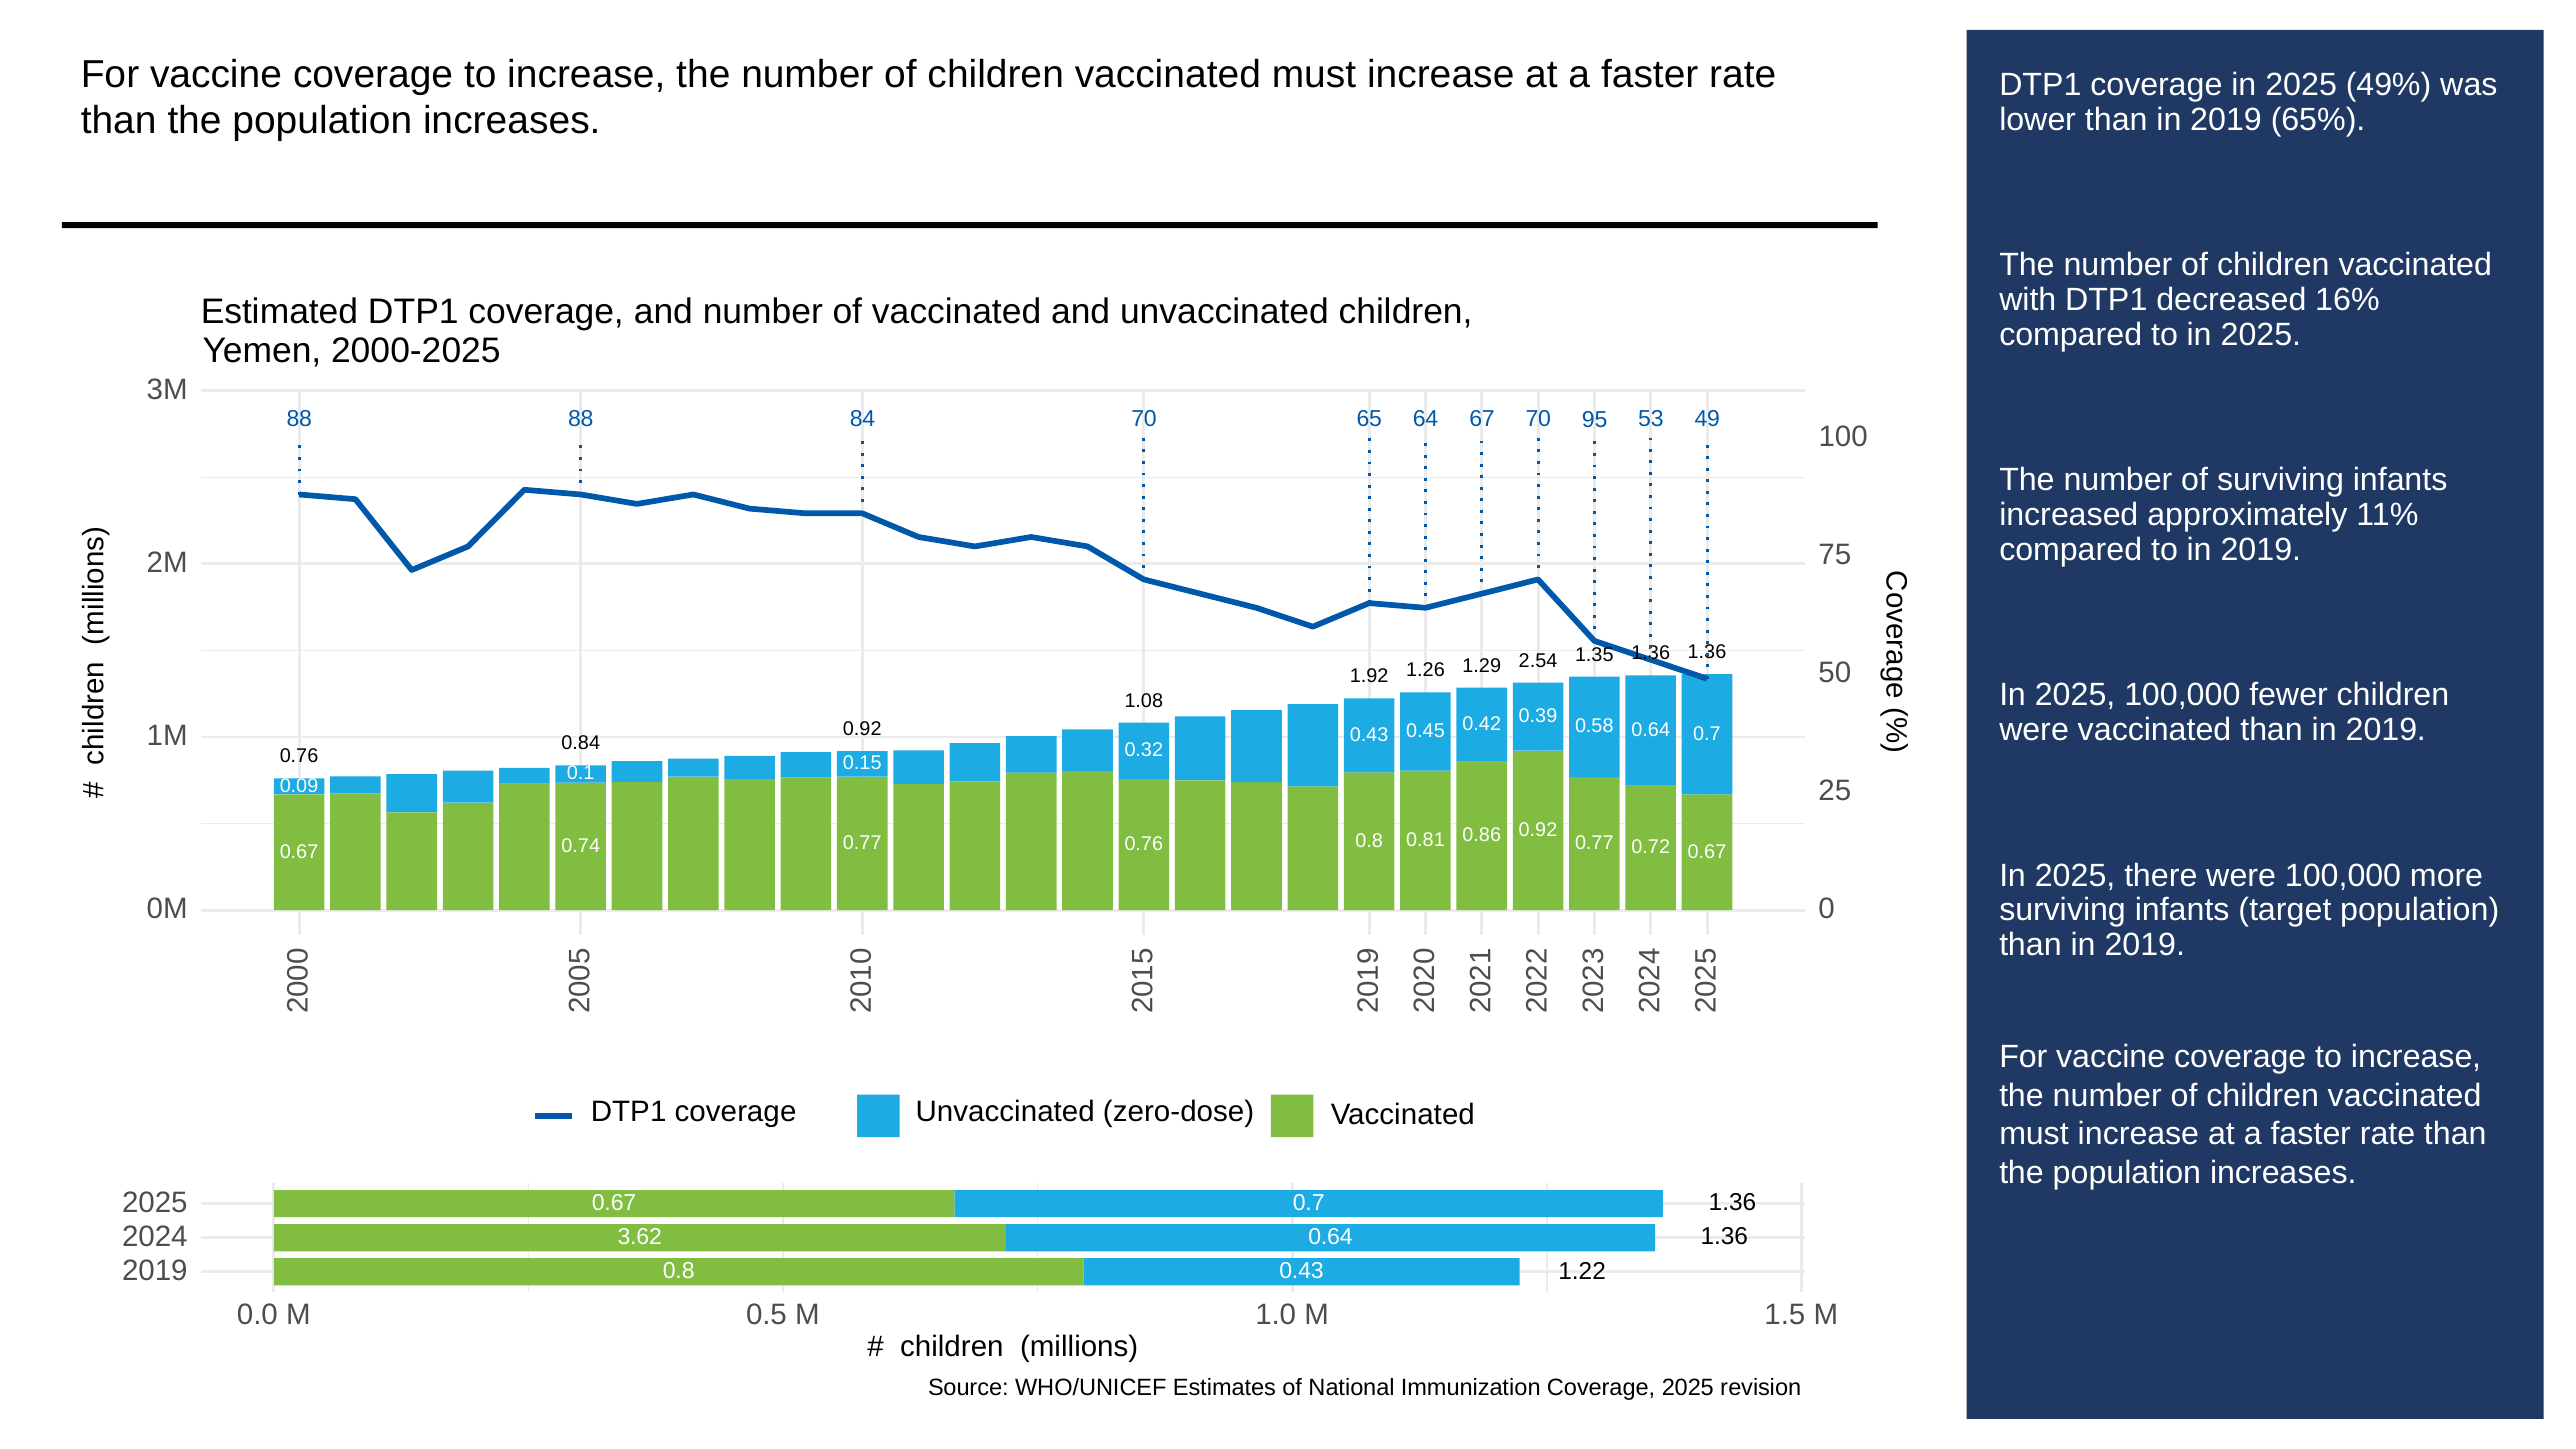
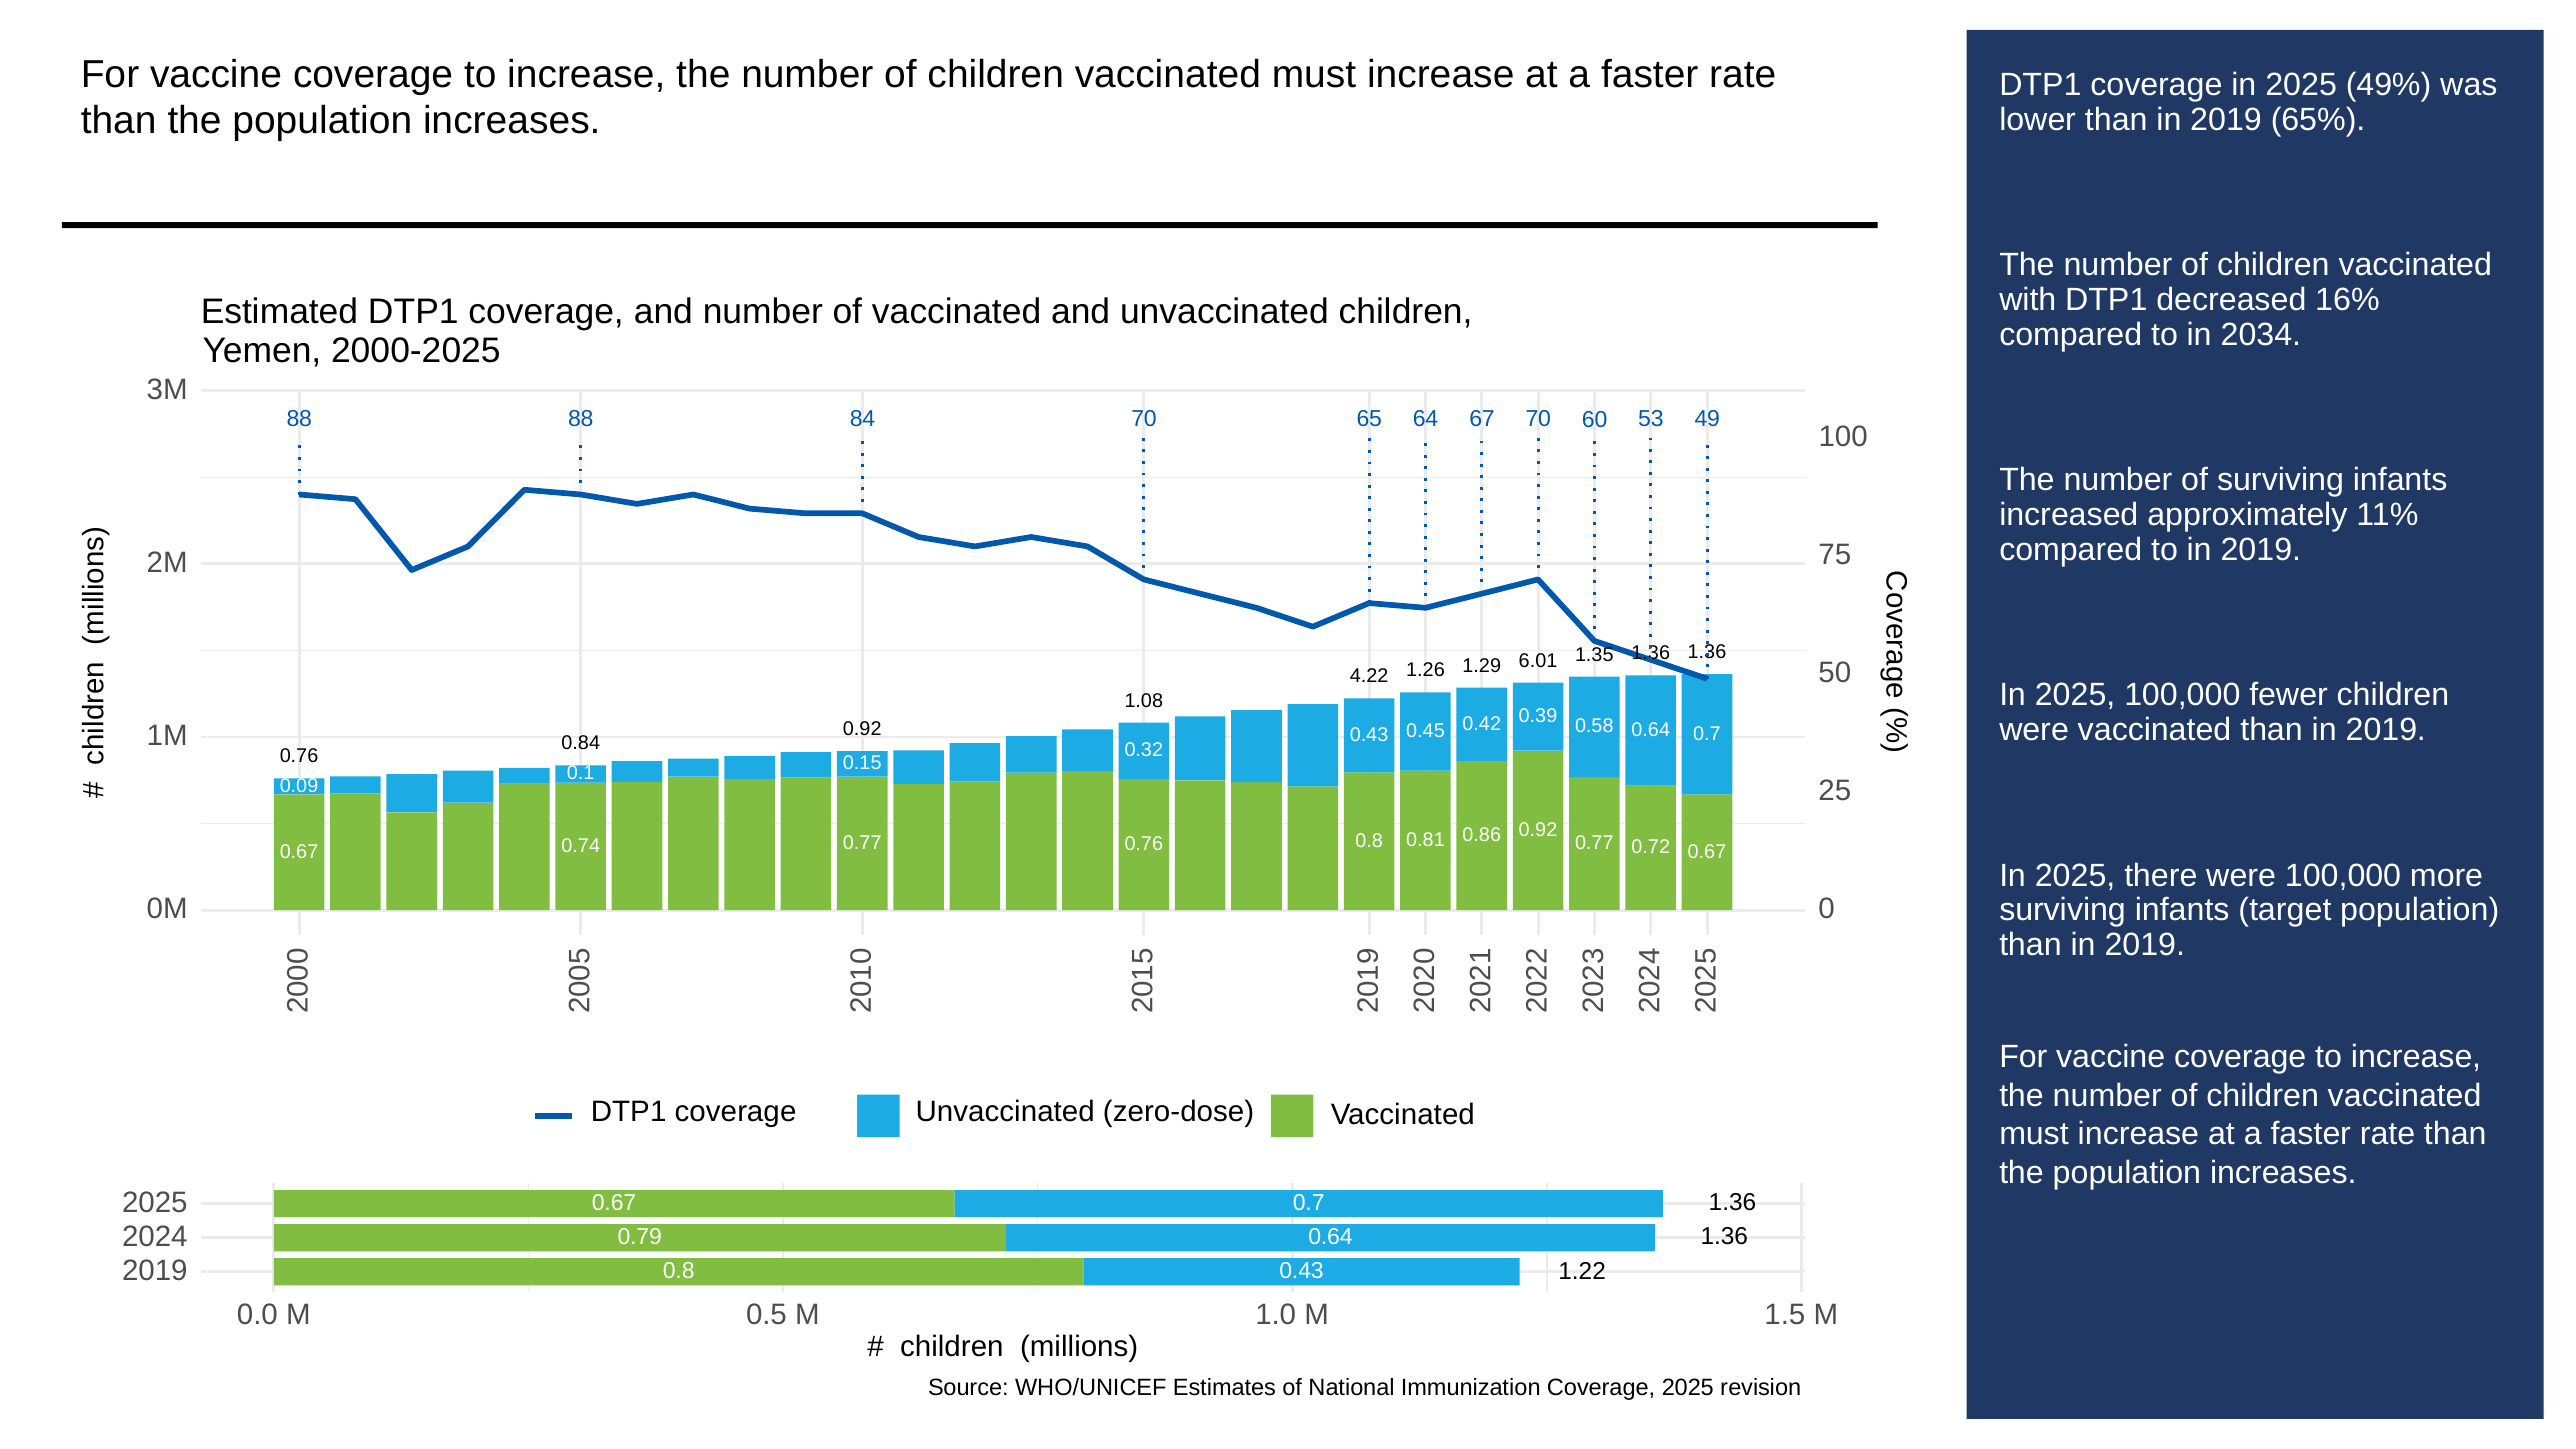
to in 2025: 2025 -> 2034 (2261, 335)
95: 95 -> 60 (1595, 419)
1.92: 1.92 -> 4.22 (1369, 676)
2.54: 2.54 -> 6.01 (1538, 661)
3.62: 3.62 -> 0.79 (640, 1237)
